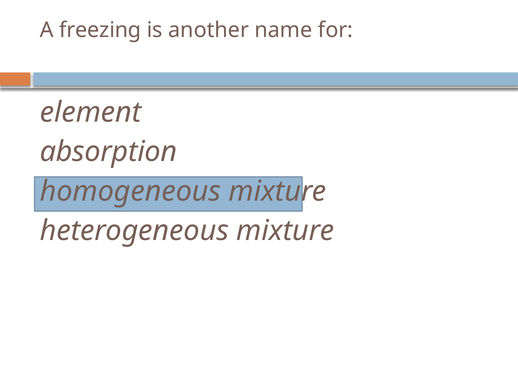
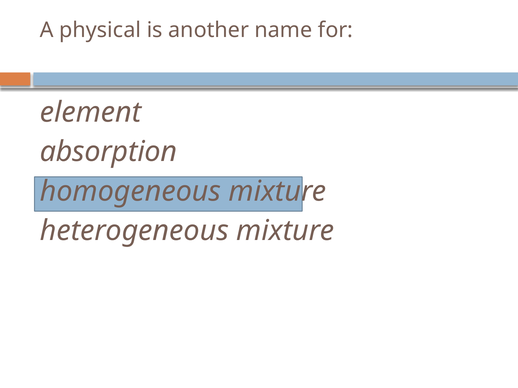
freezing: freezing -> physical (100, 30)
